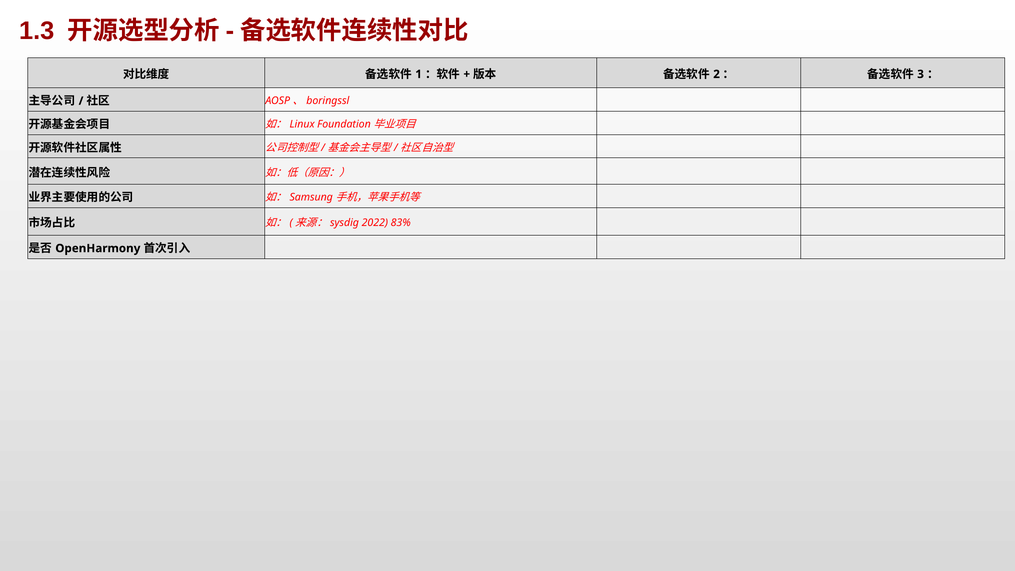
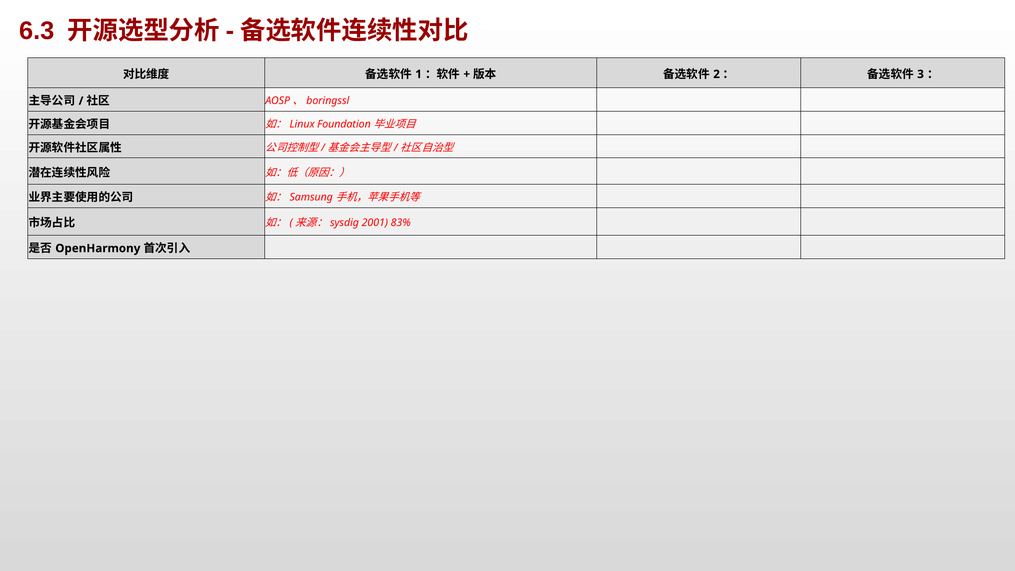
1.3: 1.3 -> 6.3 (37, 31)
2022: 2022 -> 2001 (375, 223)
